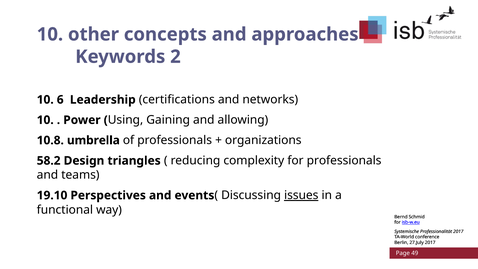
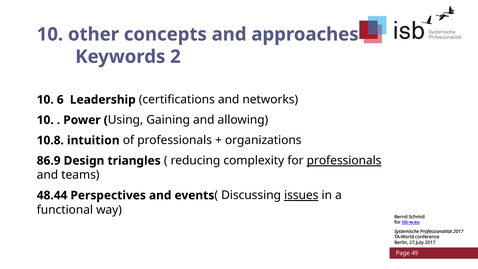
umbrella: umbrella -> intuition (93, 140)
58.2: 58.2 -> 86.9 (49, 161)
professionals underline: none -> present (344, 161)
19.10: 19.10 -> 48.44 (52, 195)
